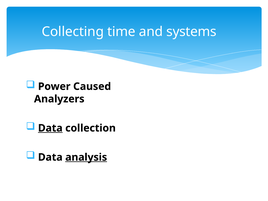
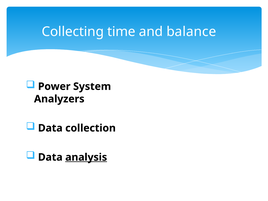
systems: systems -> balance (191, 32)
Caused: Caused -> System (92, 86)
Data underline: present -> none (50, 128)
